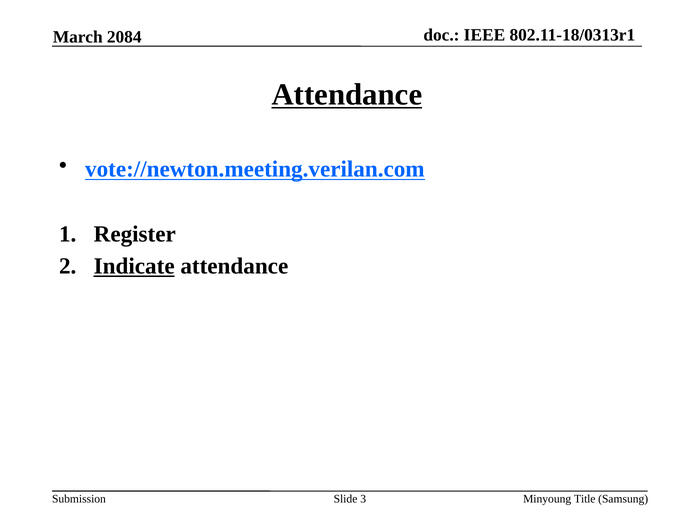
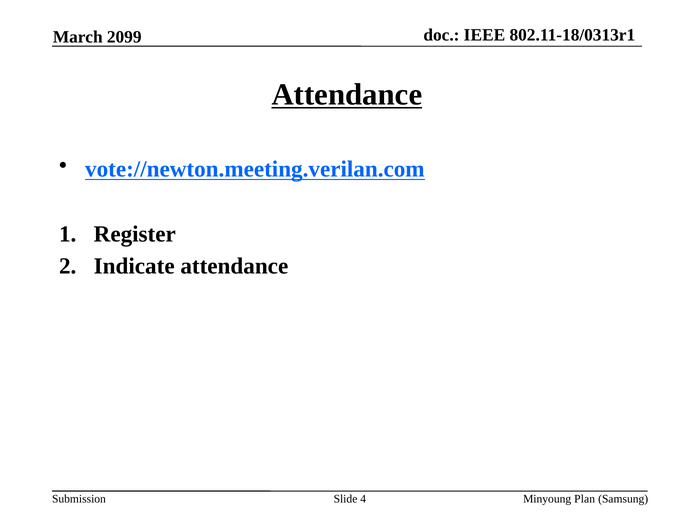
2084: 2084 -> 2099 (124, 37)
Indicate underline: present -> none (134, 266)
3: 3 -> 4 (363, 499)
Title: Title -> Plan (585, 499)
